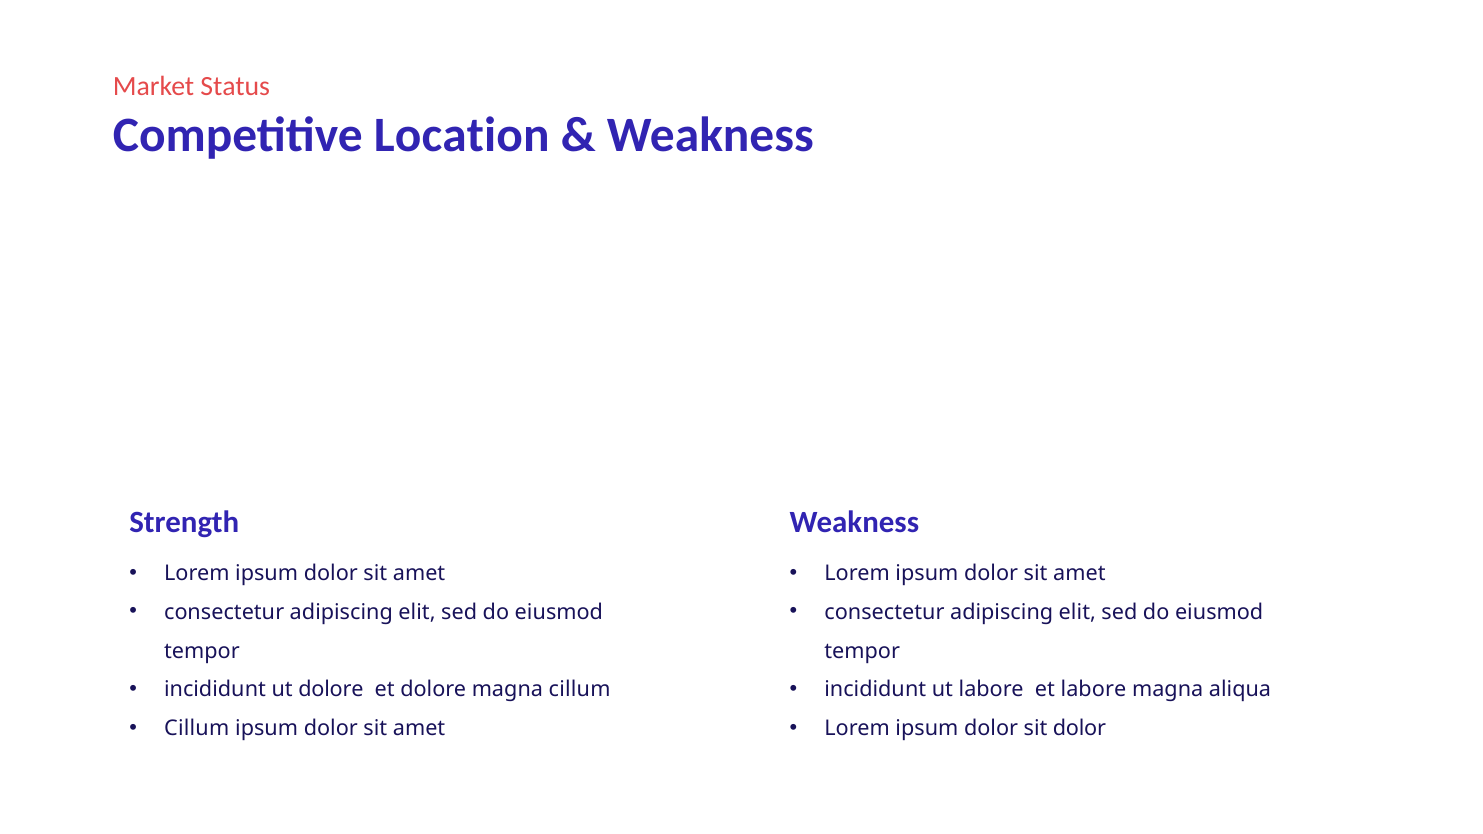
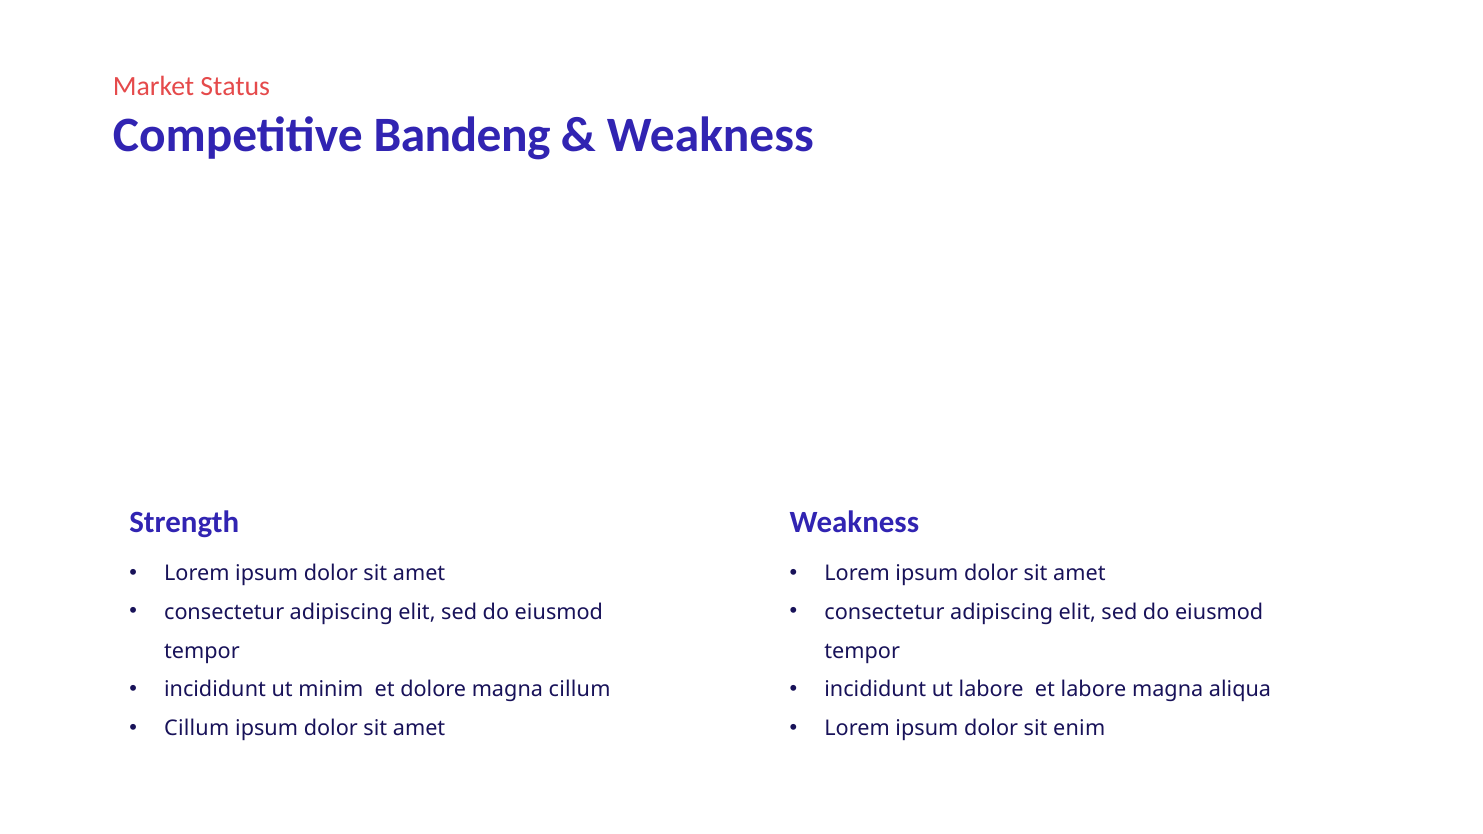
Location: Location -> Bandeng (462, 135)
ut dolore: dolore -> minim (331, 690)
sit dolor: dolor -> enim (1079, 729)
